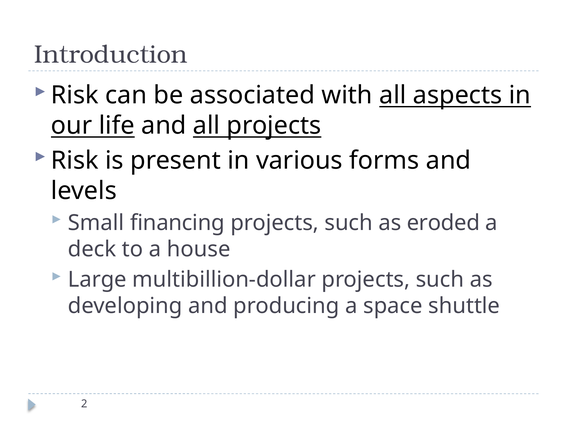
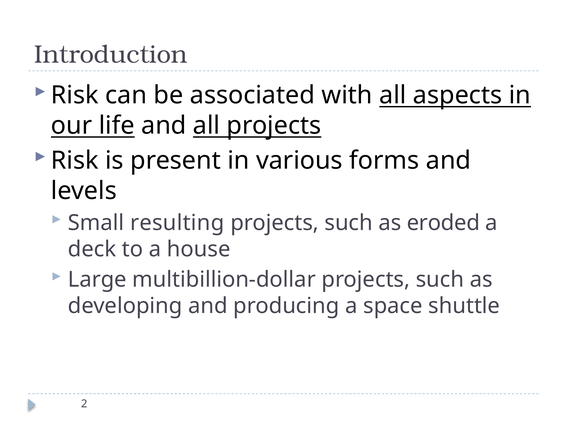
financing: financing -> resulting (177, 223)
